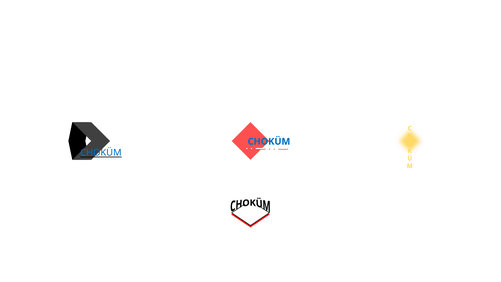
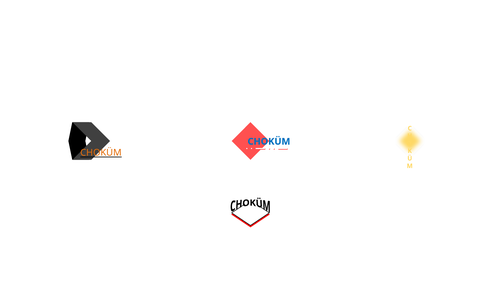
CHOKÜM colour: blue -> orange (101, 153)
